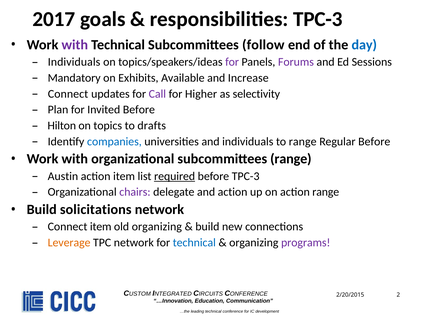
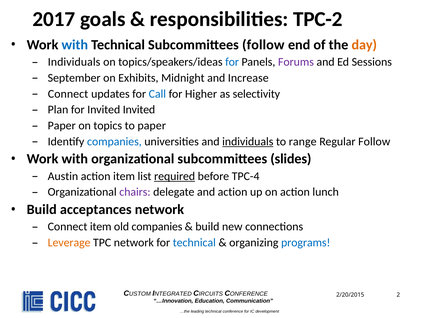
responsibilities TPC-3: TPC-3 -> TPC-2 (318, 19)
with colour: purple -> blue (75, 45)
day colour: blue -> orange (364, 45)
for colour: purple -> blue (232, 62)
Mandatory: Mandatory -> September (74, 78)
Available: Available -> Midnight (183, 78)
Call colour: purple -> blue (157, 94)
Invited Before: Before -> Invited (139, 110)
Hilton: Hilton -> Paper (62, 126)
to drafts: drafts -> paper (152, 126)
individuals underline: none -> present (248, 142)
Regular Before: Before -> Follow (374, 142)
subcommittees range: range -> slides (291, 159)
before TPC-3: TPC-3 -> TPC-4 (246, 176)
action range: range -> lunch (326, 192)
solicitations: solicitations -> acceptances (96, 210)
old organizing: organizing -> companies (157, 227)
programs colour: purple -> blue (306, 243)
